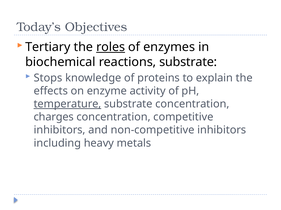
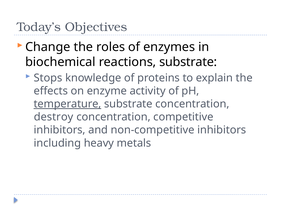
Tertiary: Tertiary -> Change (48, 47)
roles underline: present -> none (111, 47)
charges: charges -> destroy (54, 117)
